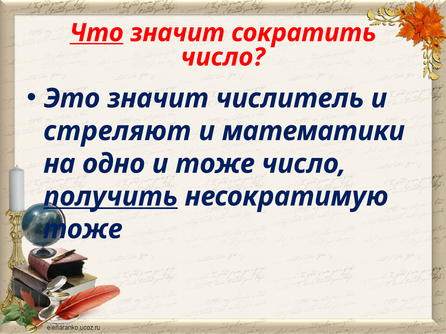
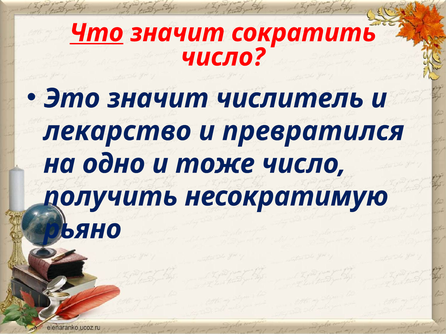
стреляют: стреляют -> лекарство (117, 131)
математики: математики -> превратился (313, 131)
получить underline: present -> none (111, 197)
тоже: тоже -> рьяно (82, 230)
